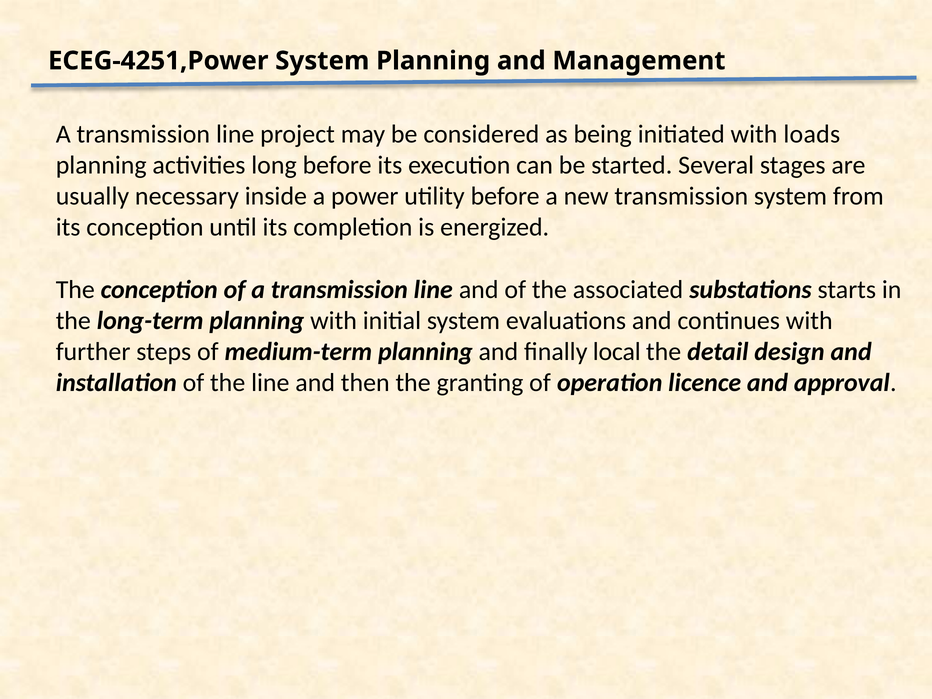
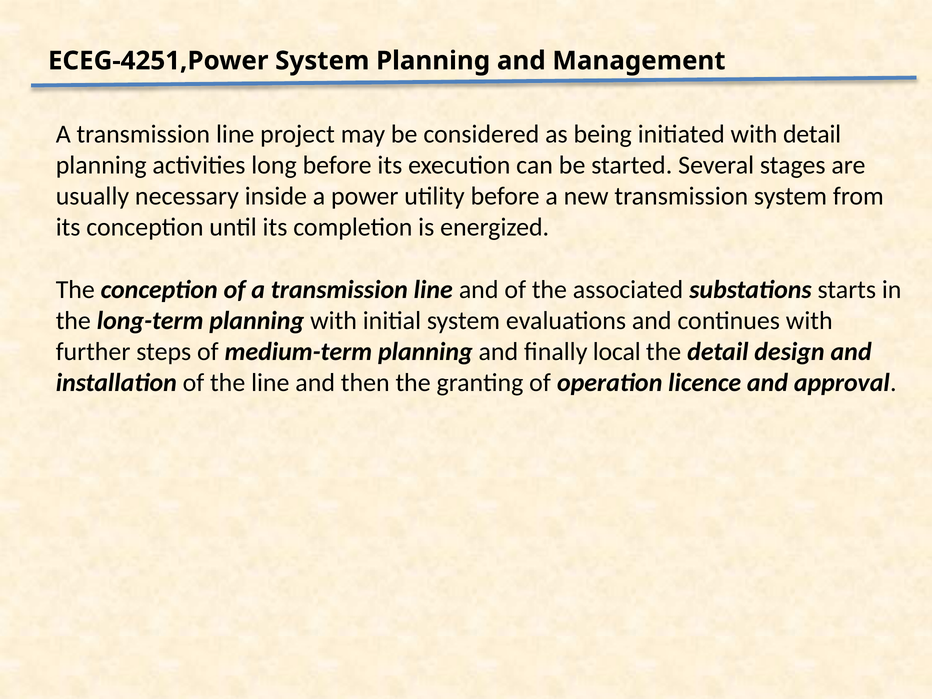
with loads: loads -> detail (812, 134)
